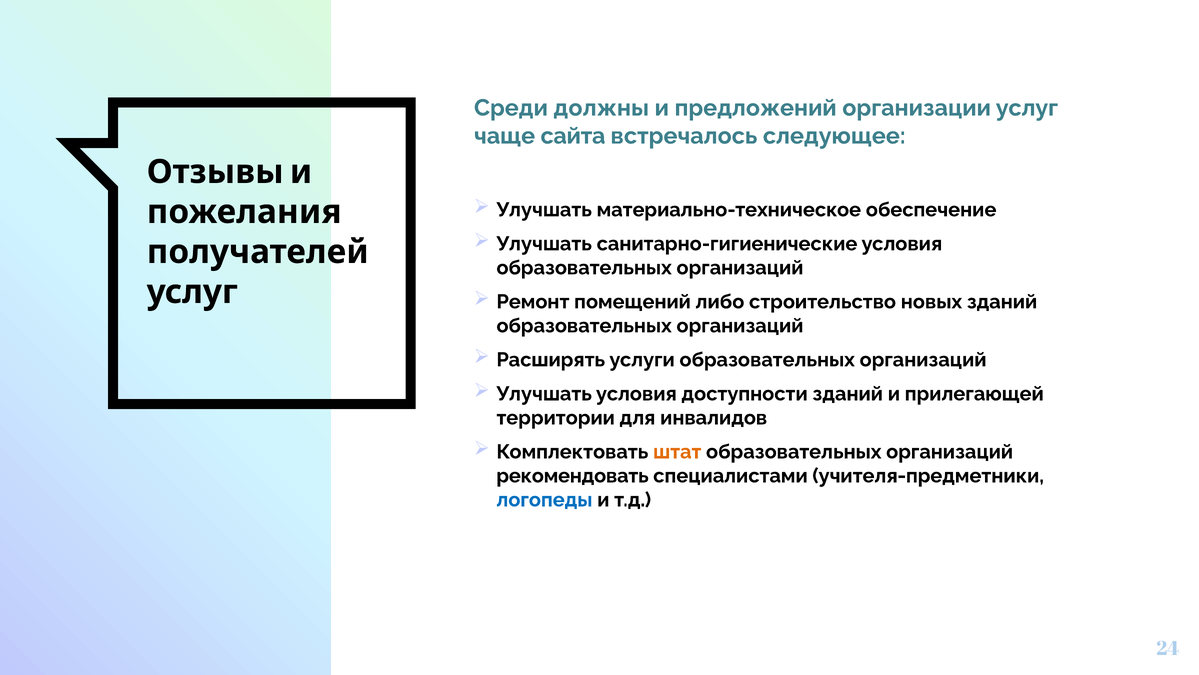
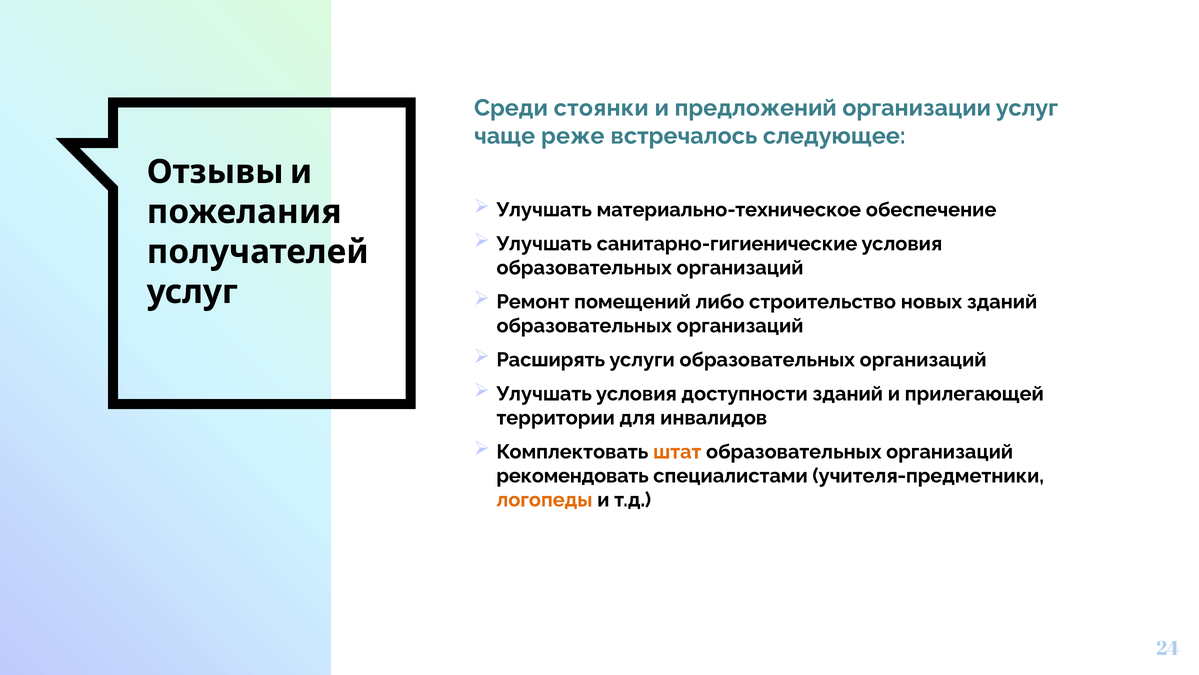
должны: должны -> стоянки (601, 108)
сайта: сайта -> реже (573, 136)
логопеды colour: blue -> orange (544, 499)
